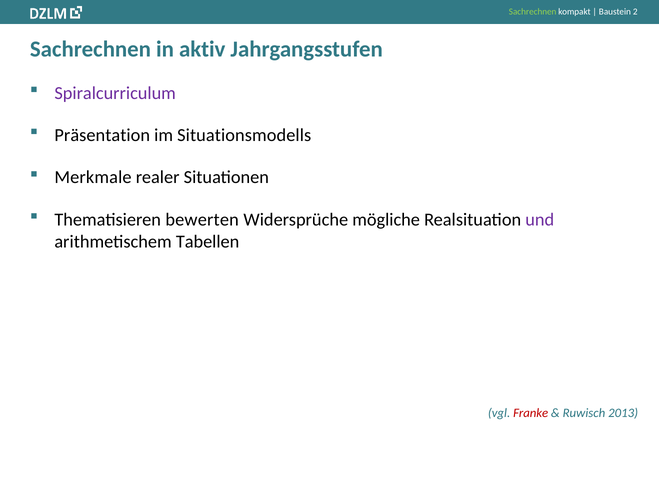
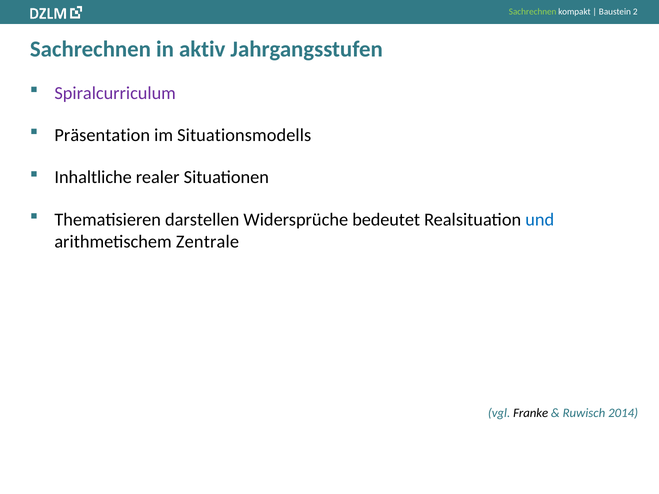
Merkmale: Merkmale -> Inhaltliche (93, 178)
bewerten: bewerten -> darstellen (202, 220)
mögliche: mögliche -> bedeutet (386, 220)
und colour: purple -> blue (540, 220)
Tabellen: Tabellen -> Zentrale (207, 242)
Franke colour: red -> black (531, 413)
2013: 2013 -> 2014 (623, 413)
